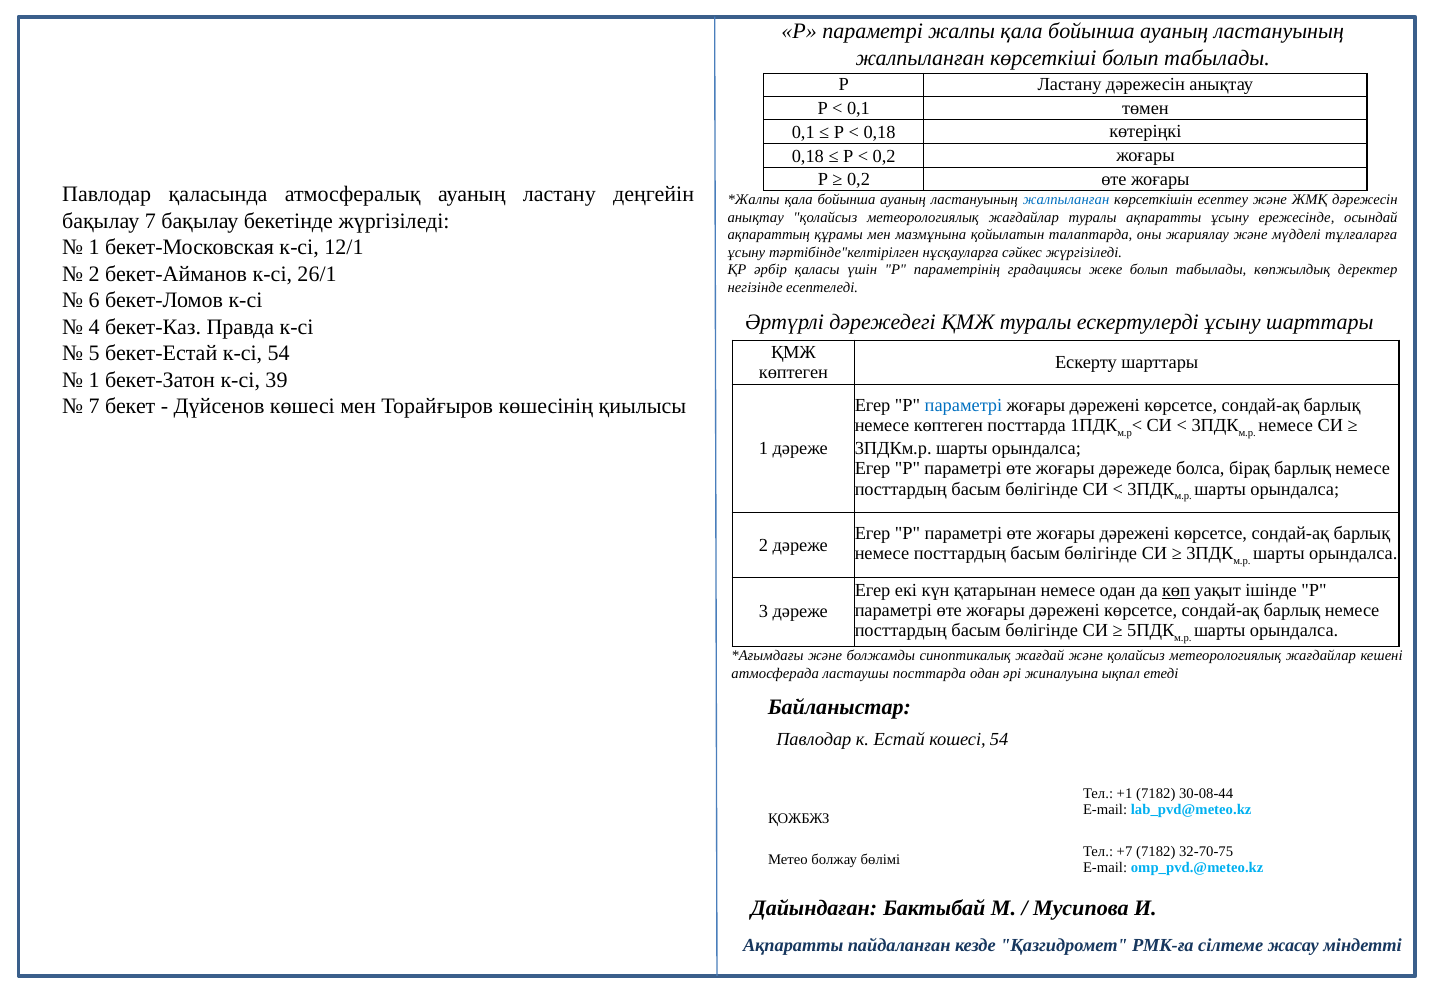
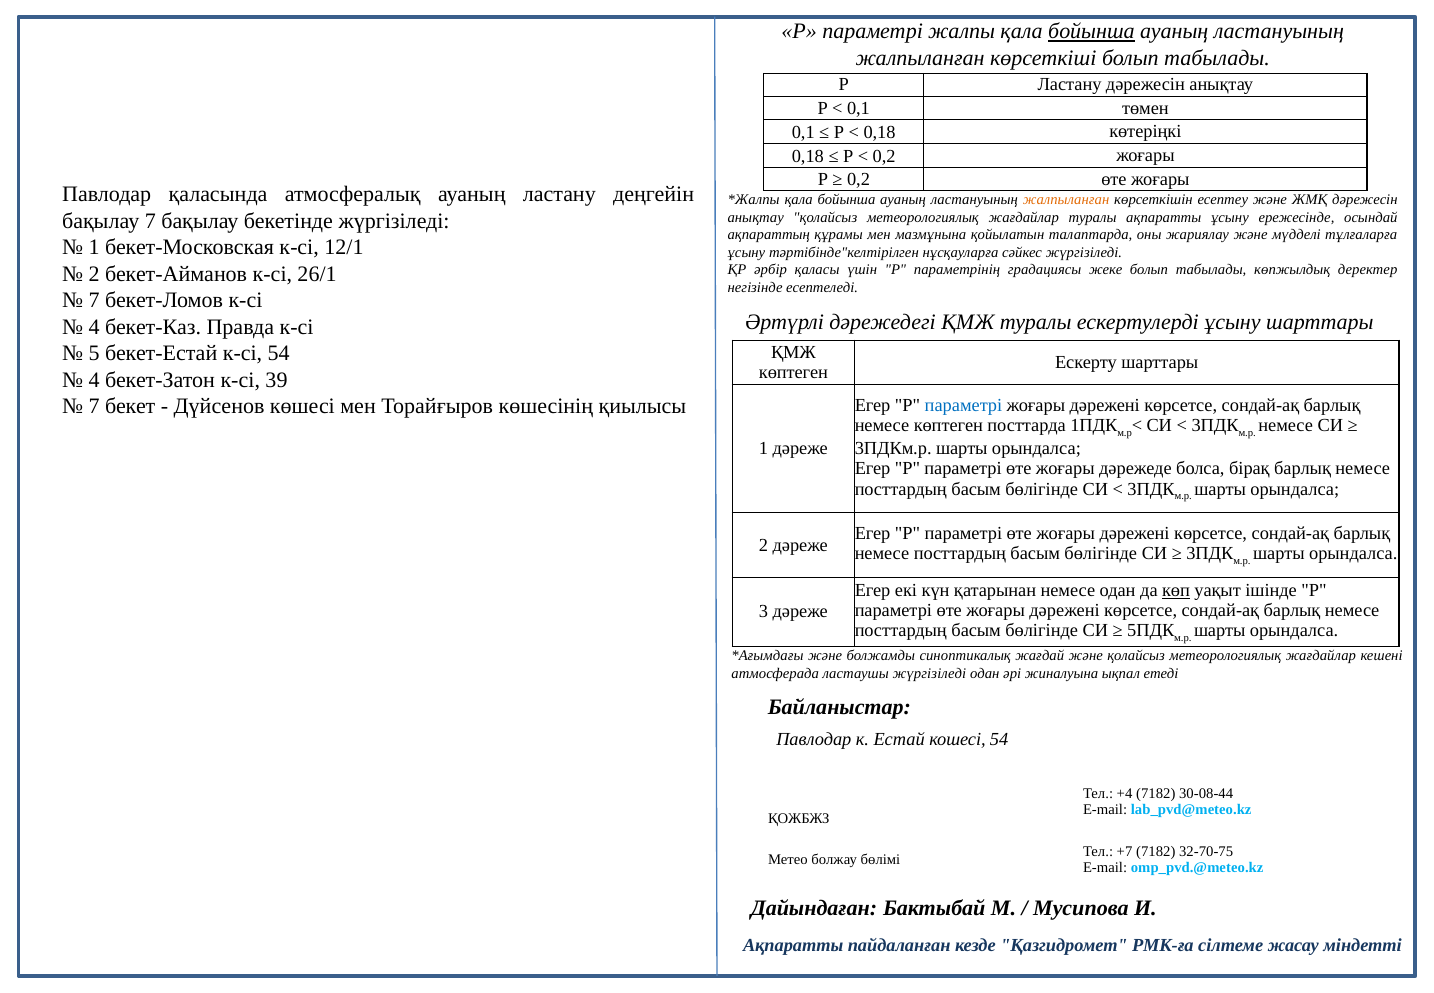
бойынша underline: none -> present (1091, 32)
жалпыланған colour: blue -> orange (1066, 200)
6: 6 -> 7 (94, 300)
1: 1 -> 4 (94, 380)
ластаушы посттарда: посттарда -> жүргізіледі (929, 674)
+1: +1 -> +4 (1125, 794)
